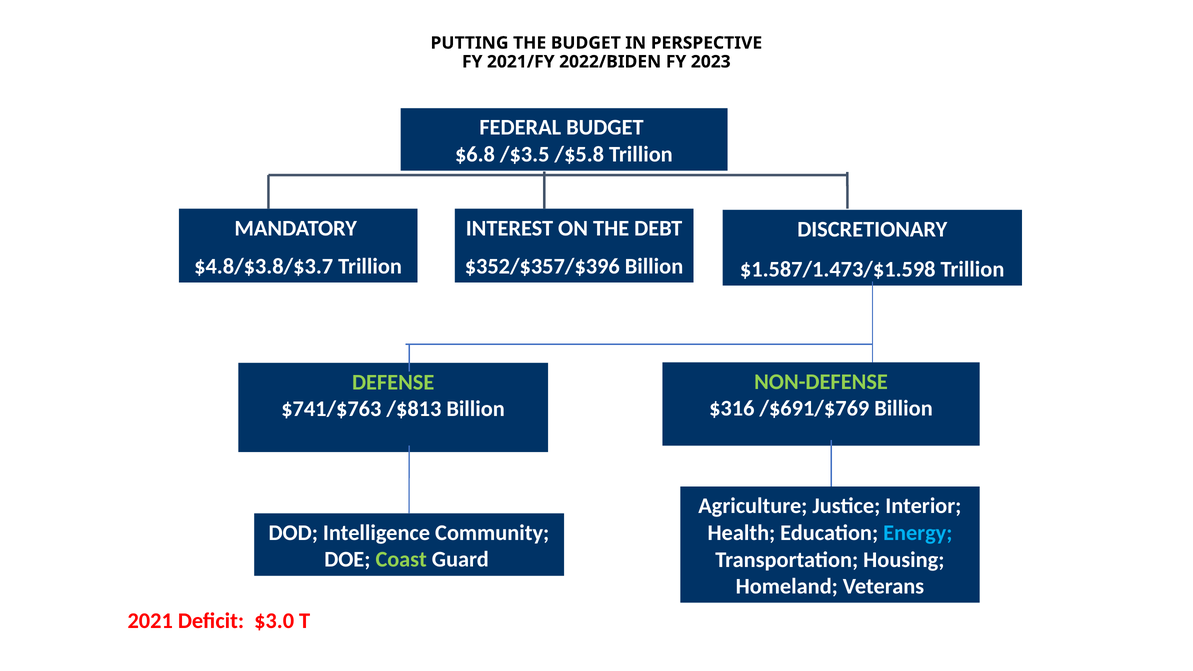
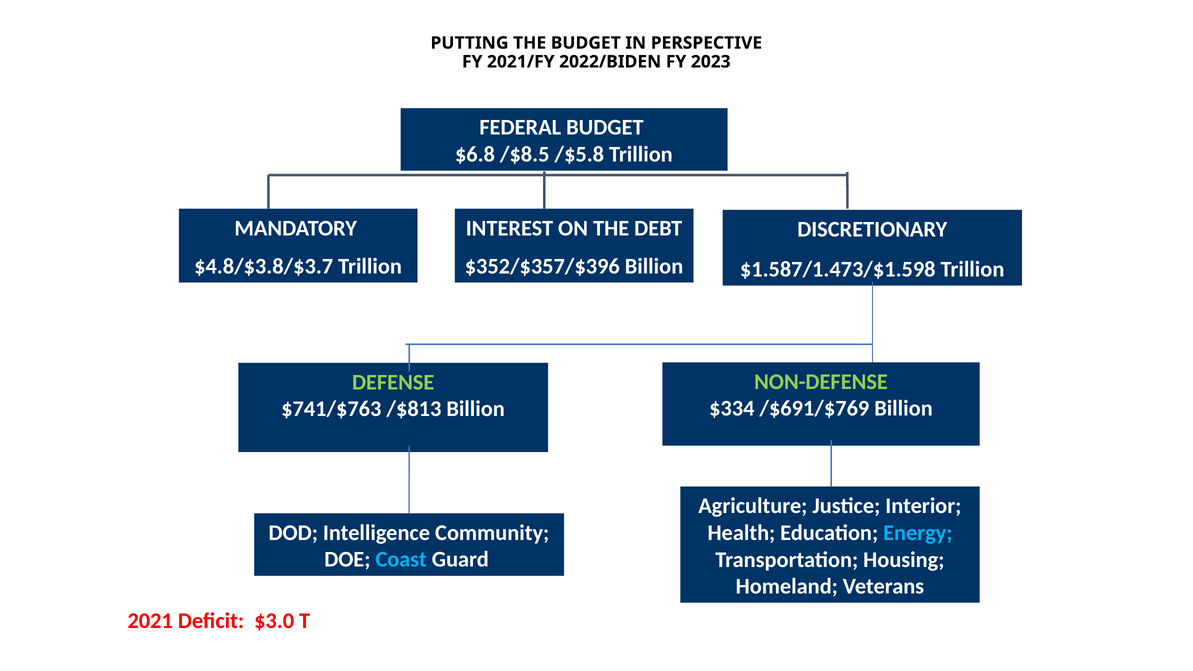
/$3.5: /$3.5 -> /$8.5 (525, 154)
$316: $316 -> $334 (732, 409)
Coast colour: light green -> light blue (401, 560)
